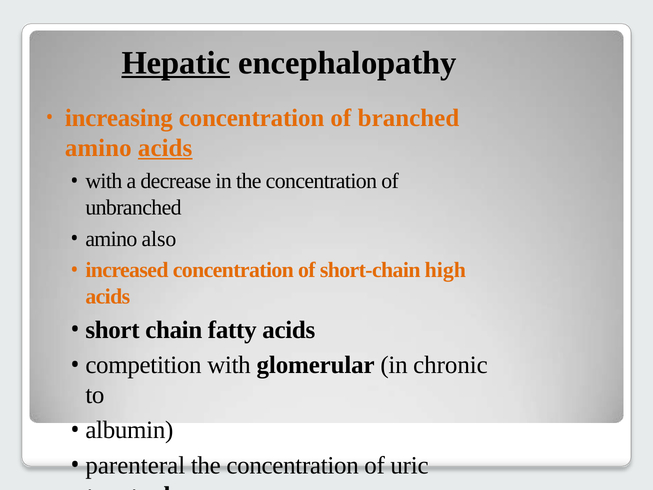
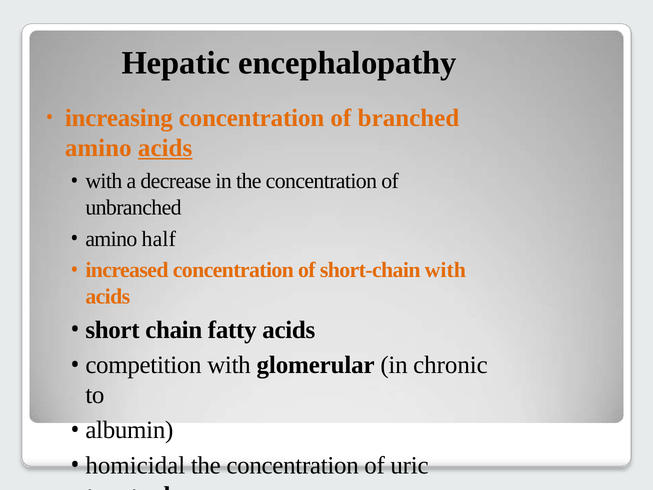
Hepatic underline: present -> none (176, 63)
also: also -> half (159, 239)
short-chain high: high -> with (445, 270)
parenteral: parenteral -> homicidal (135, 465)
